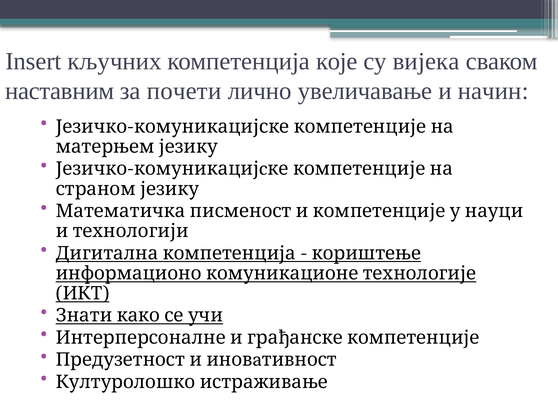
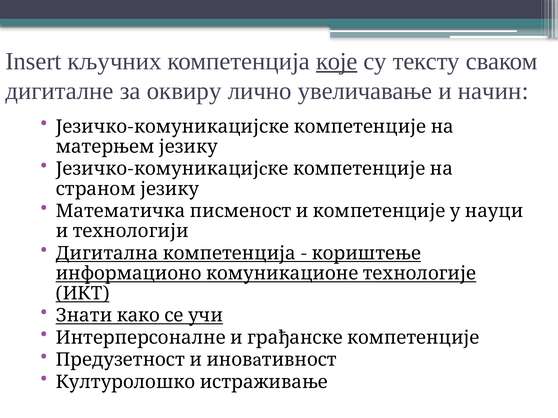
које underline: none -> present (337, 61)
вијека: вијека -> тексту (426, 61)
наставним: наставним -> дигиталне (59, 91)
почети: почети -> оквиру (184, 91)
